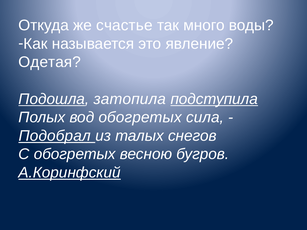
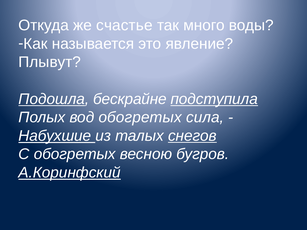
Одетая: Одетая -> Плывут (50, 62)
затопила: затопила -> бескрайне (130, 99)
Подобрал: Подобрал -> Набухшие (55, 136)
снегов underline: none -> present (192, 136)
